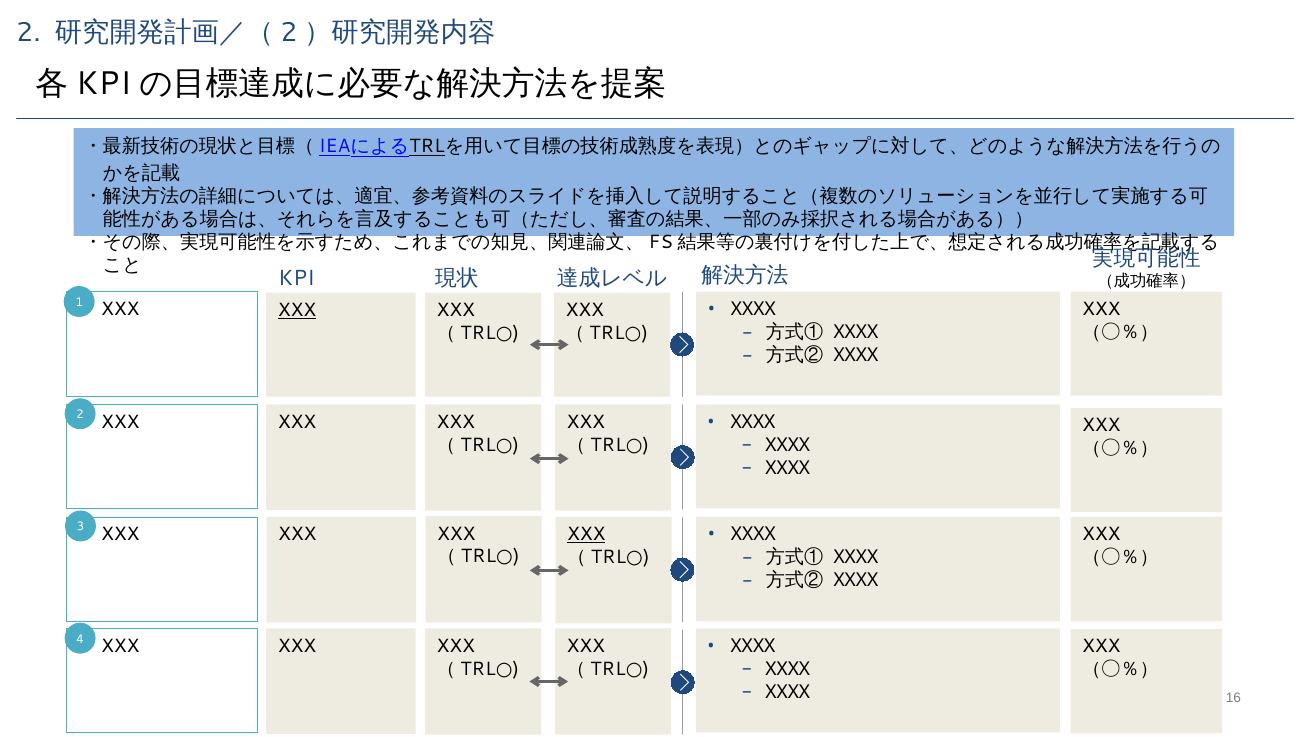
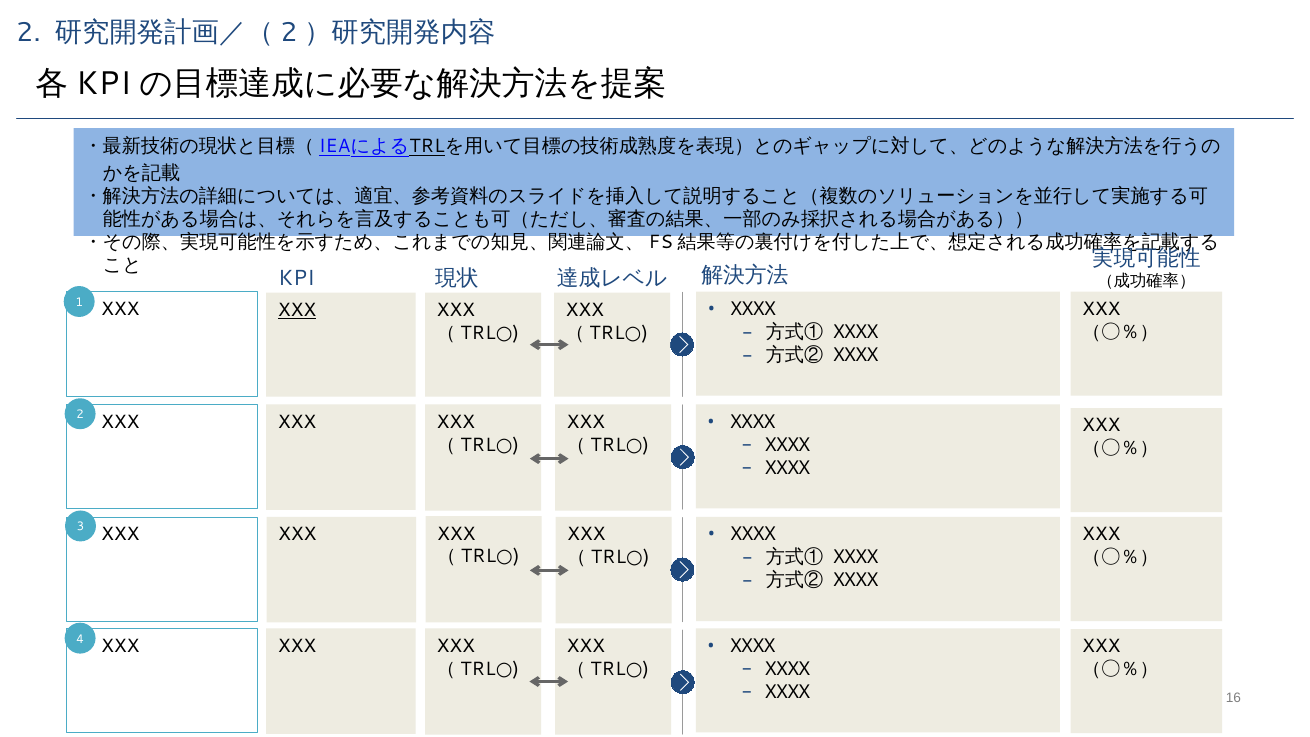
XXX underline: present -> none (586, 534)
